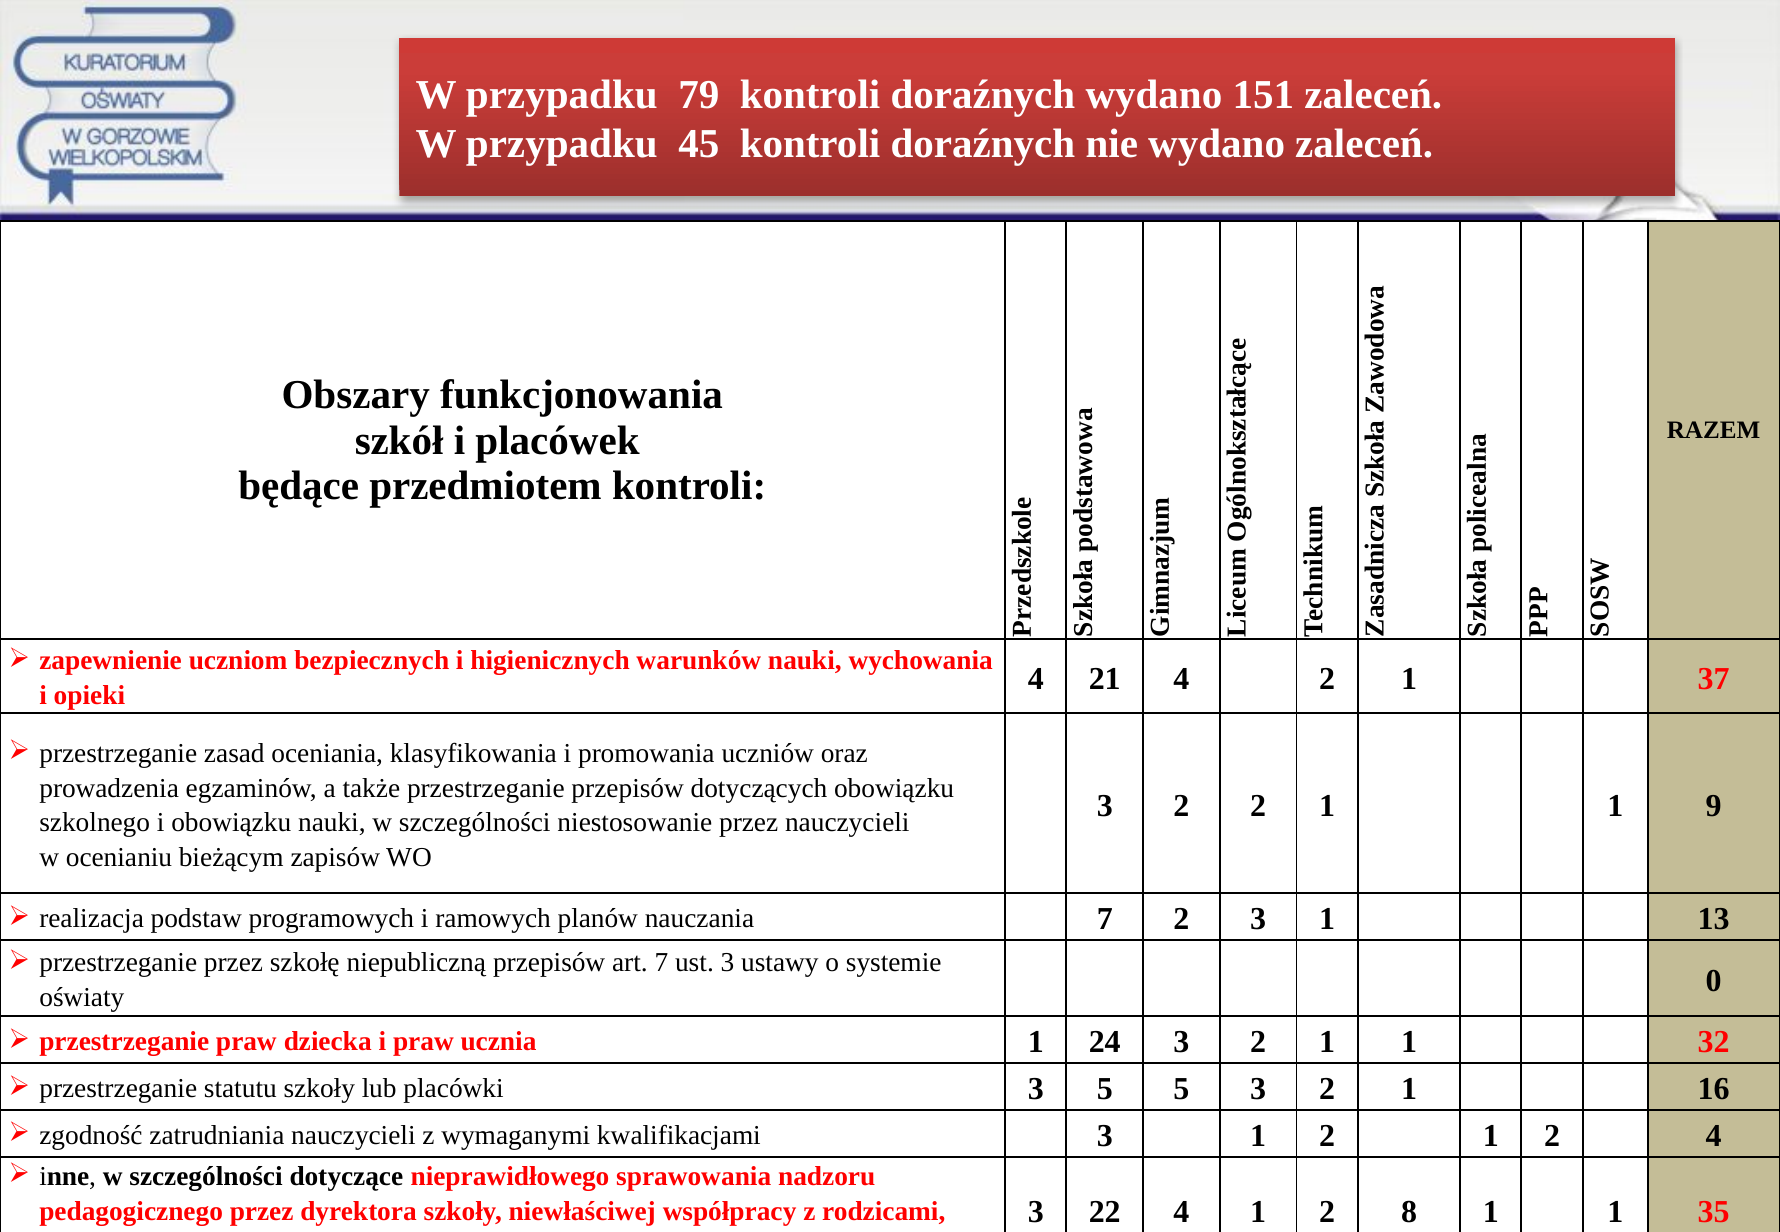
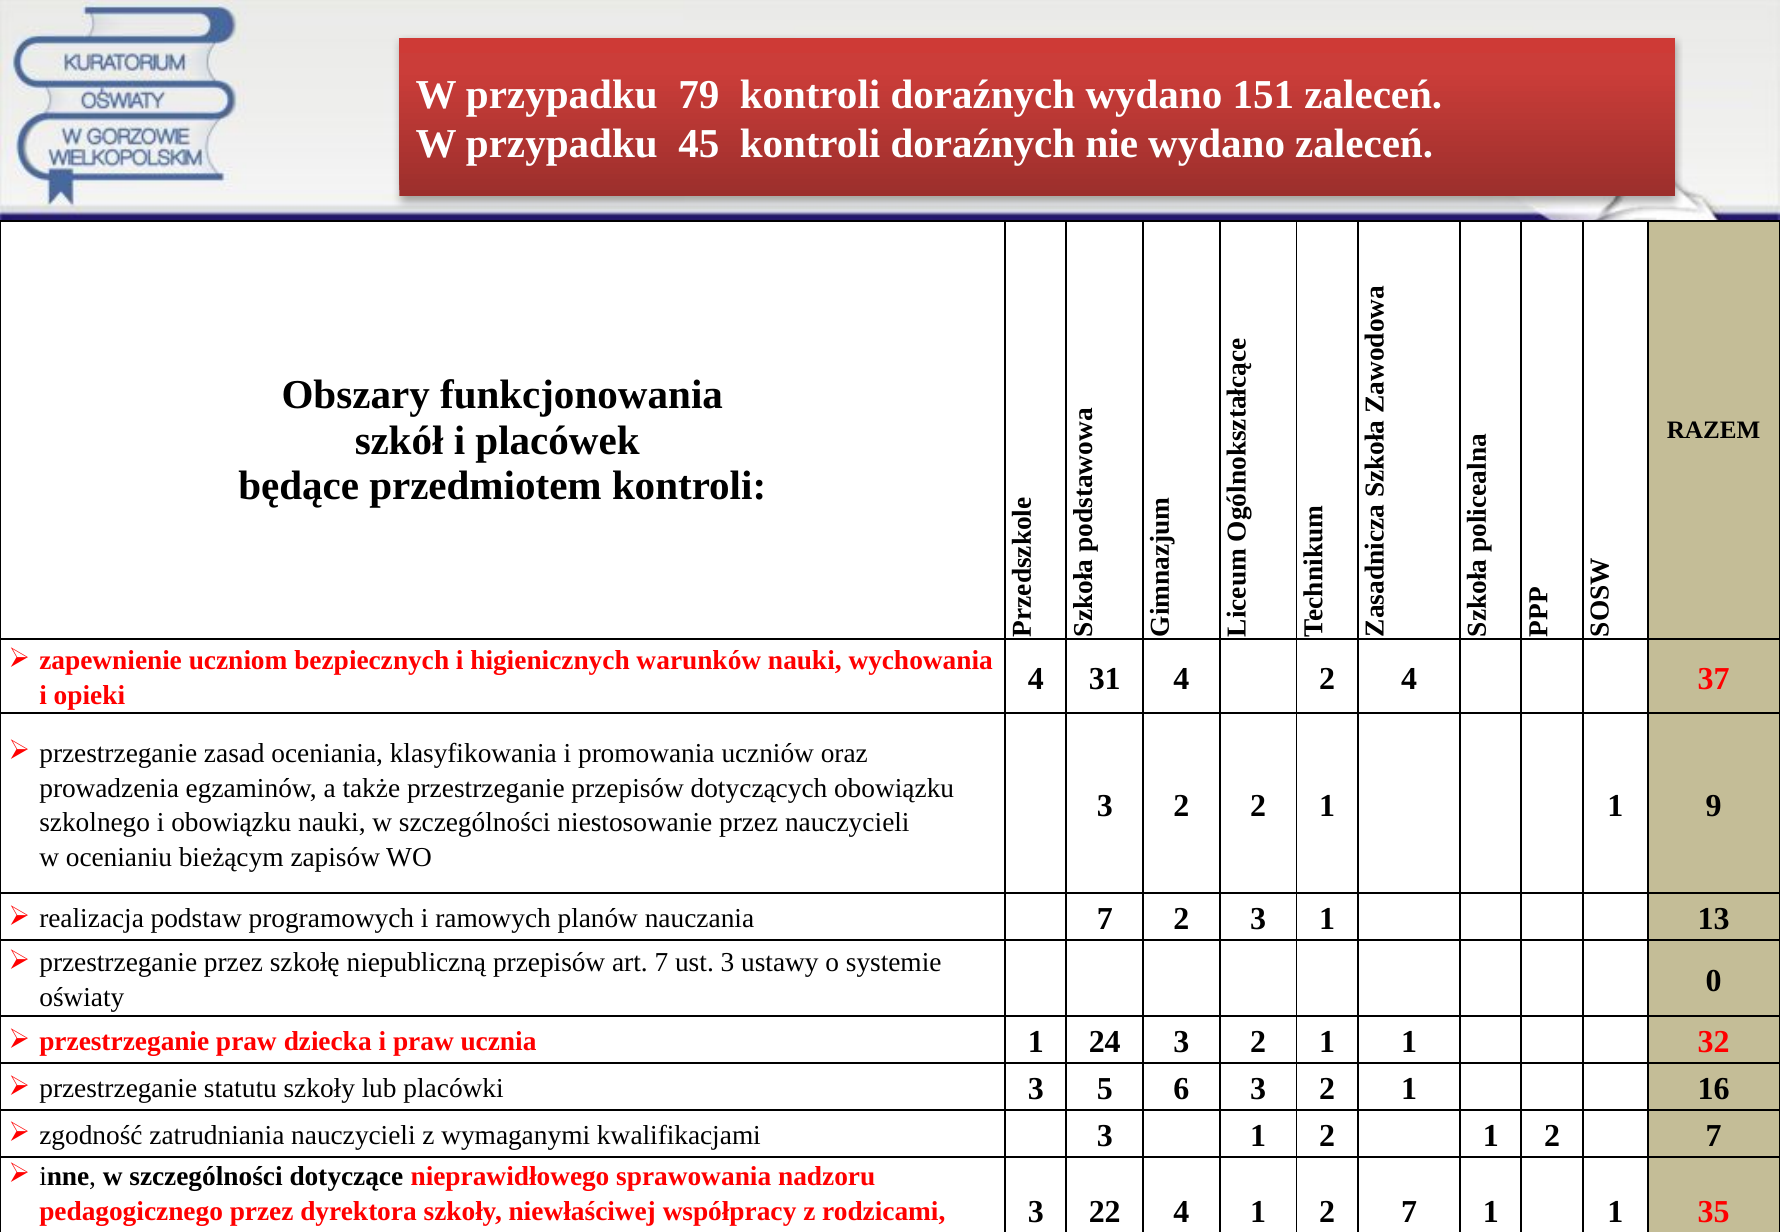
21: 21 -> 31 (1105, 679)
4 2 1: 1 -> 4 (1409, 679)
5 5: 5 -> 6 (1181, 1089)
2 1 2 4: 4 -> 7 (1714, 1136)
4 1 2 8: 8 -> 7 (1409, 1212)
